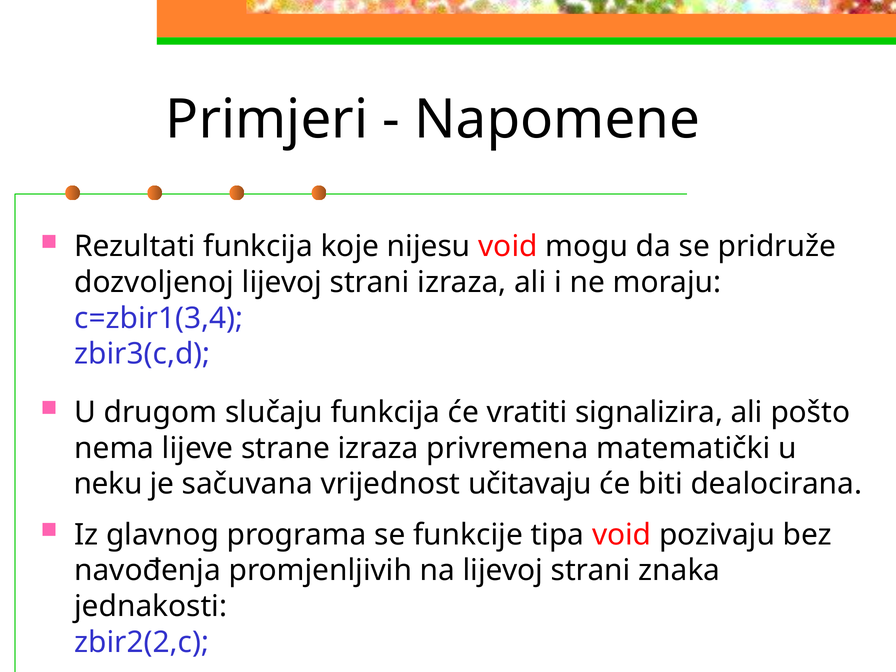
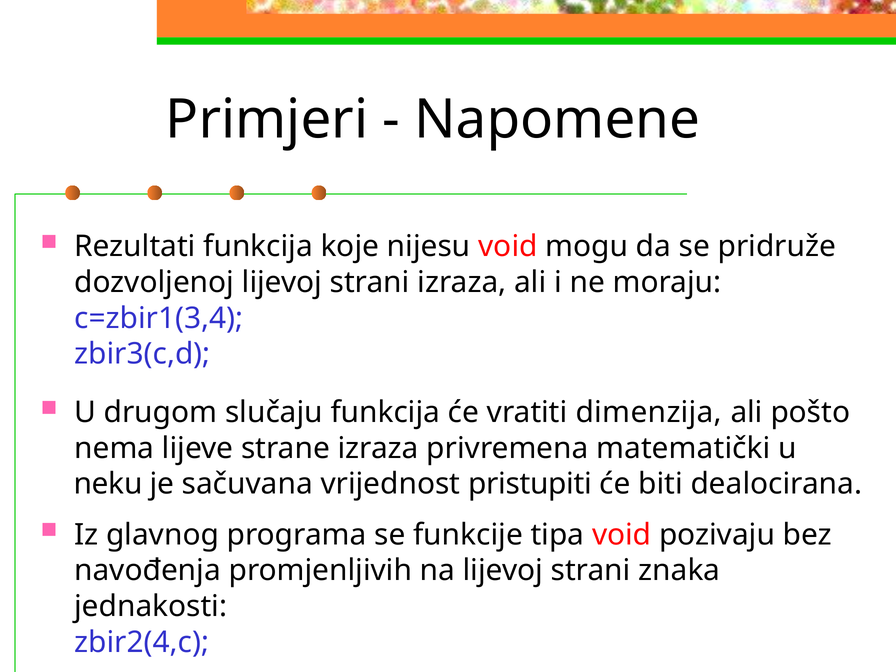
signalizira: signalizira -> dimenzija (649, 412)
učitavaju: učitavaju -> pristupiti (530, 484)
zbir2(2,c: zbir2(2,c -> zbir2(4,c (142, 642)
